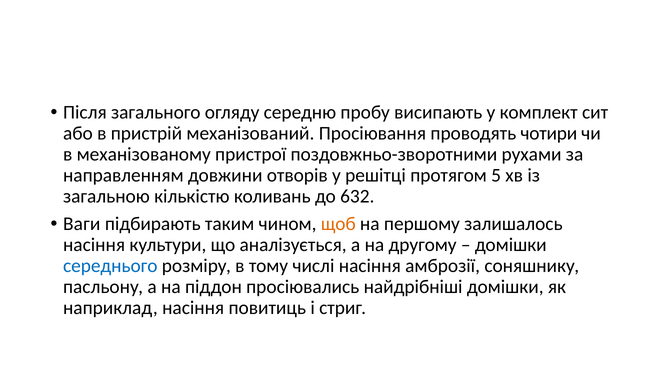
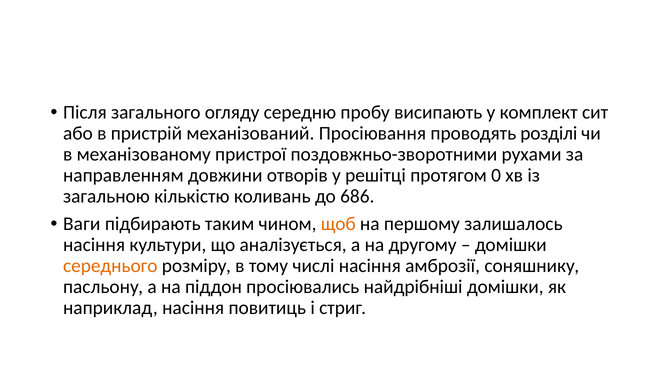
чотири: чотири -> розділі (549, 133)
5: 5 -> 0 (496, 175)
632: 632 -> 686 (357, 196)
середнього colour: blue -> orange (110, 266)
